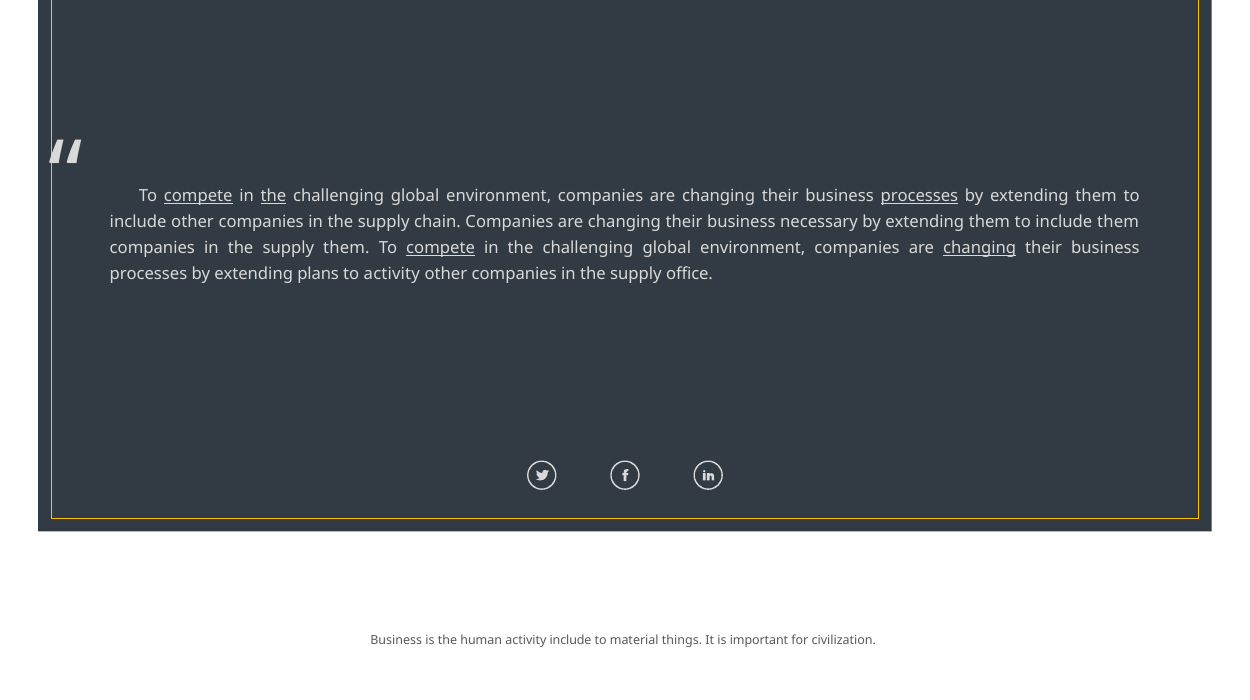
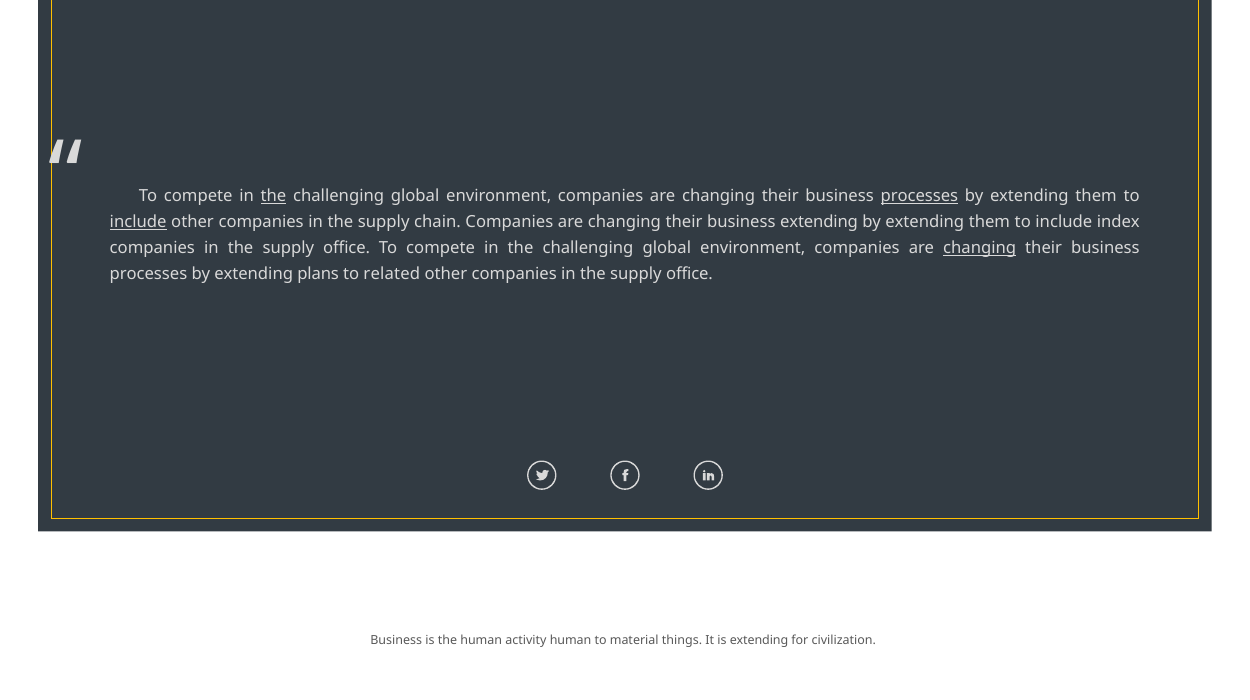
compete underline: present -> none (198, 196)
include underline: none -> present (138, 222)
business necessary: necessary -> extending (819, 222)
include them: them -> index (1118, 222)
them: them -> office (347, 248)
compete underline: present -> none (441, 248)
to activity: activity -> related (392, 274)
activity include: include -> human (571, 640)
is important: important -> extending (759, 640)
